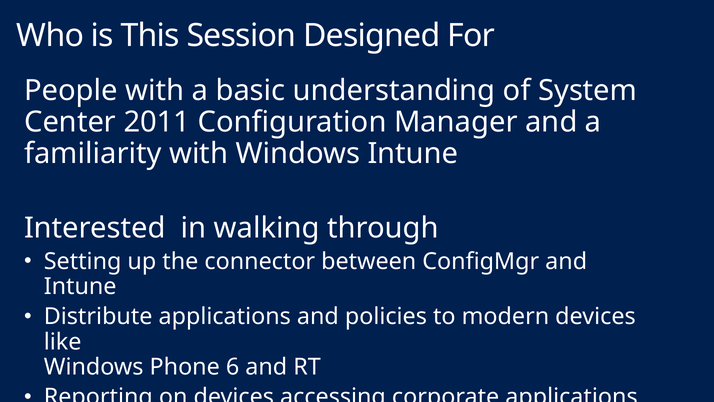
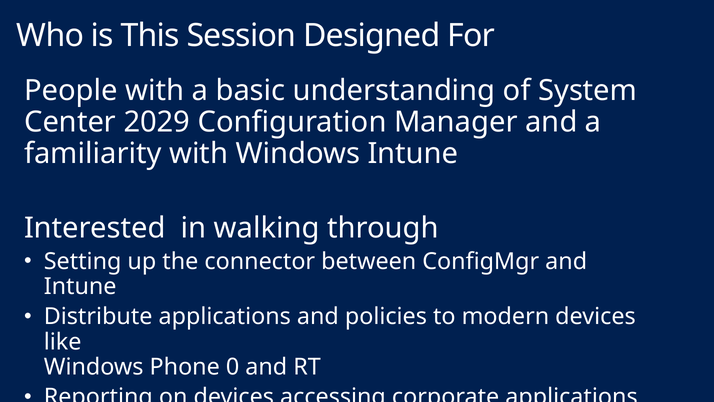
2011: 2011 -> 2029 (157, 122)
6: 6 -> 0 (233, 367)
